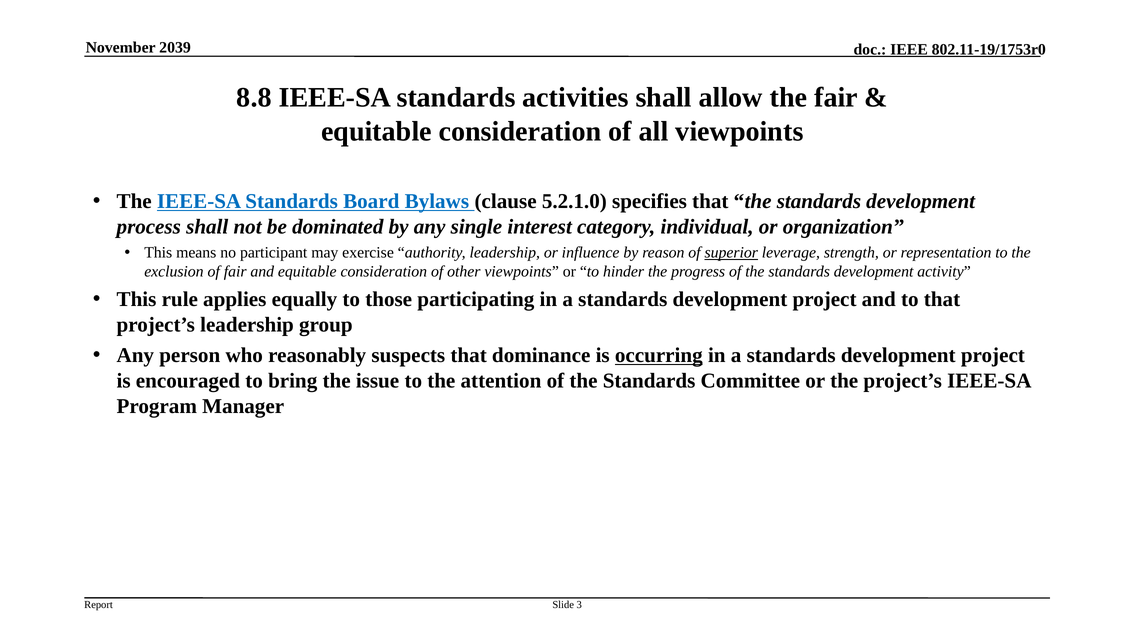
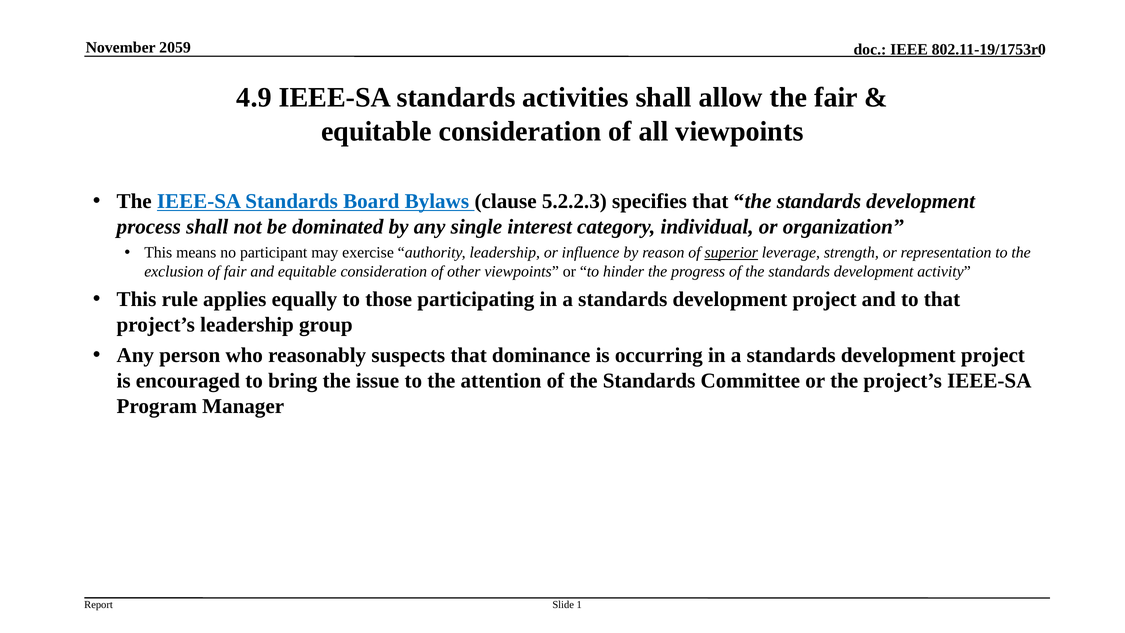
2039: 2039 -> 2059 (175, 48)
8.8: 8.8 -> 4.9 (254, 98)
5.2.1.0: 5.2.1.0 -> 5.2.2.3 (574, 201)
occurring underline: present -> none (659, 355)
3: 3 -> 1 (579, 605)
